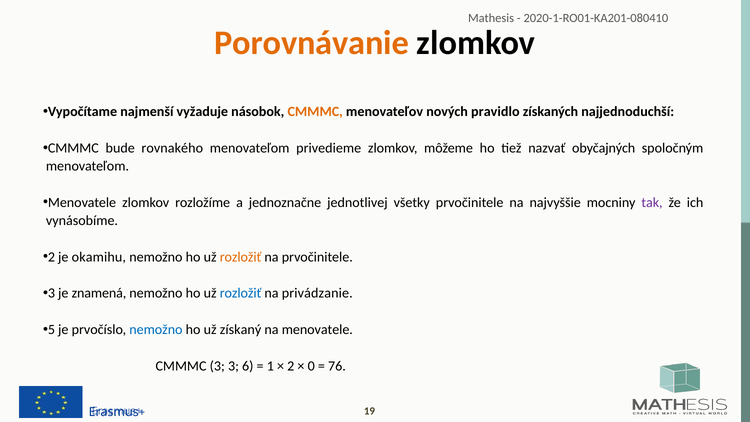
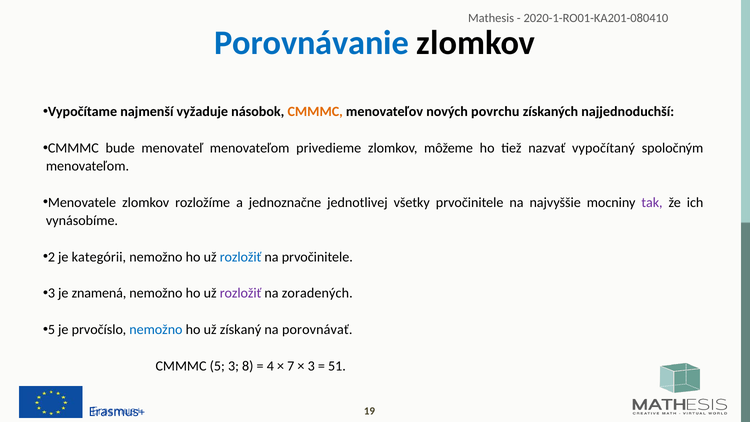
Porovnávanie colour: orange -> blue (312, 43)
pravidlo: pravidlo -> povrchu (495, 112)
rovnakého: rovnakého -> menovateľ (172, 148)
obyčajných: obyčajných -> vypočítaný (604, 148)
okamihu: okamihu -> kategórii (99, 257)
rozložiť colour: orange -> blue (241, 257)
rozložiť colour: blue -> purple (241, 293)
privádzanie: privádzanie -> zoradených (317, 293)
na menovatele: menovatele -> porovnávať (317, 330)
CMMMC 3: 3 -> 5 (217, 366)
6: 6 -> 8 (248, 366)
1: 1 -> 4 (270, 366)
2: 2 -> 7 (291, 366)
0: 0 -> 3 (311, 366)
76: 76 -> 51 (337, 366)
